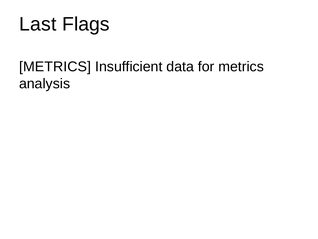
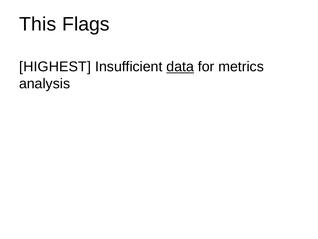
Last: Last -> This (38, 24)
METRICS: METRICS -> HIGHEST (55, 67)
data underline: none -> present (180, 67)
